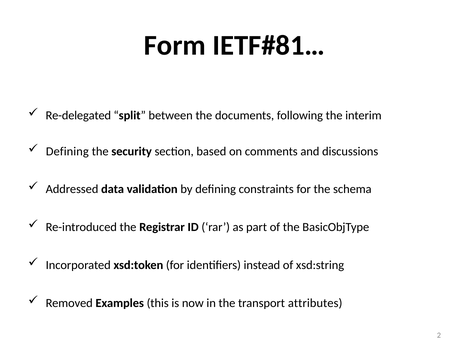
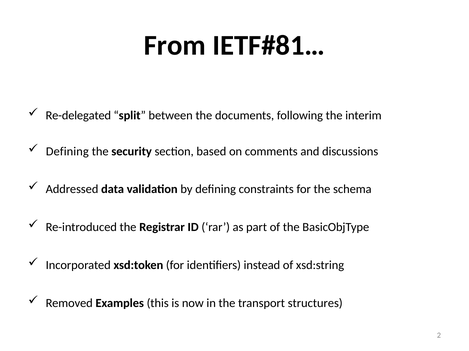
Form: Form -> From (175, 45)
attributes: attributes -> structures (315, 304)
